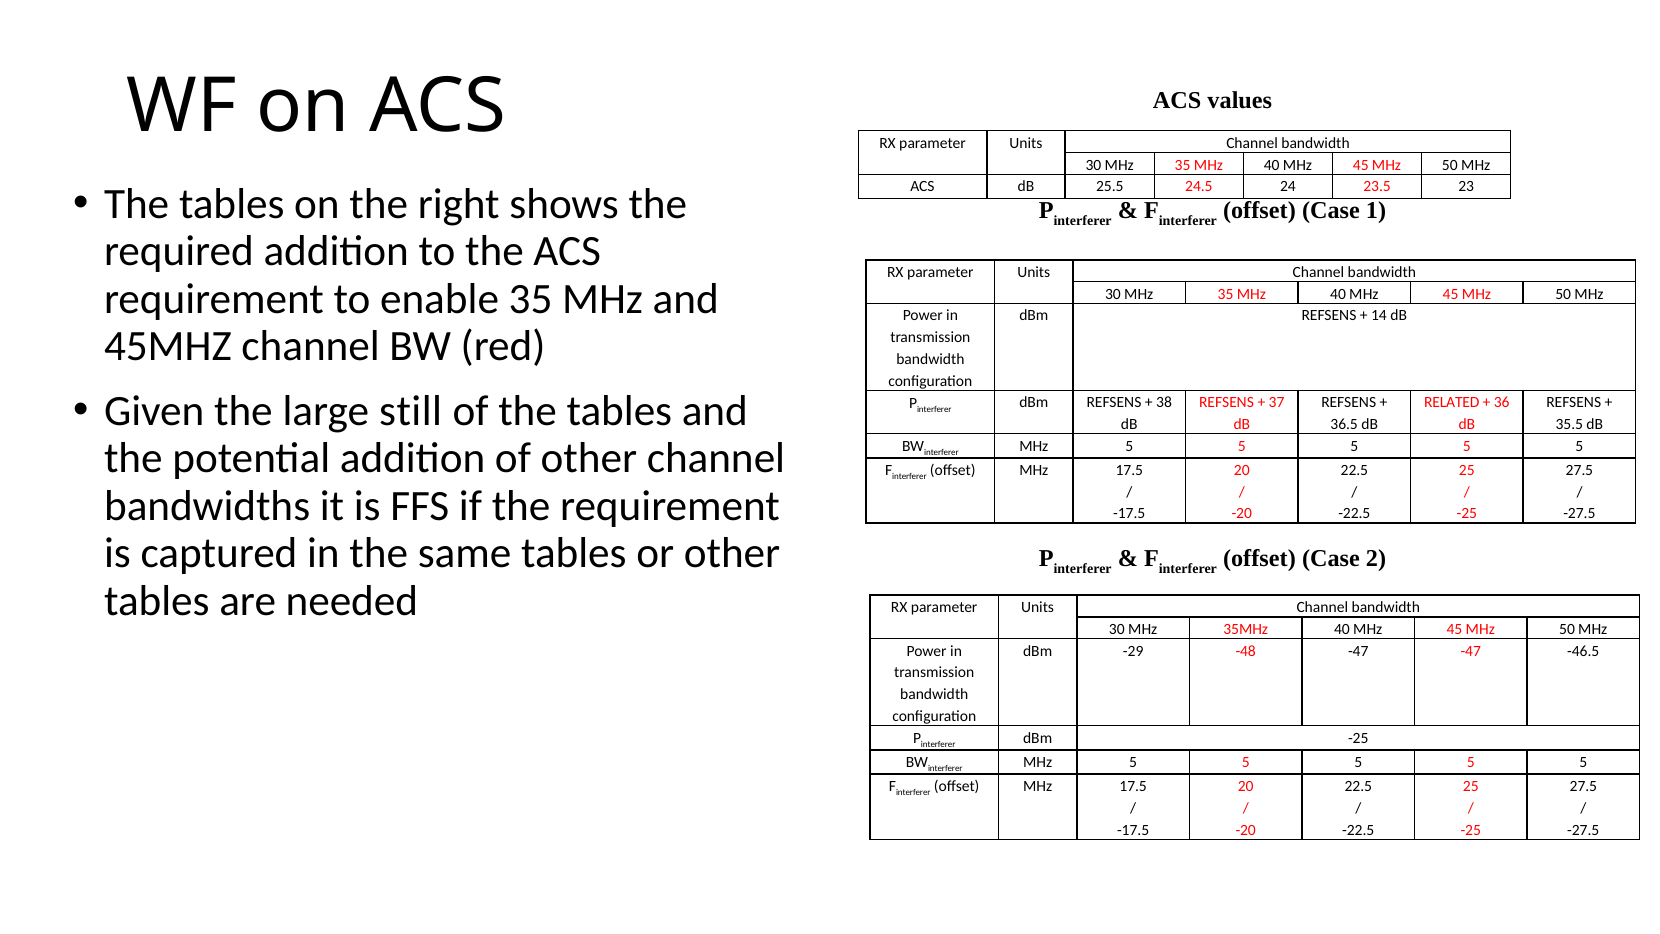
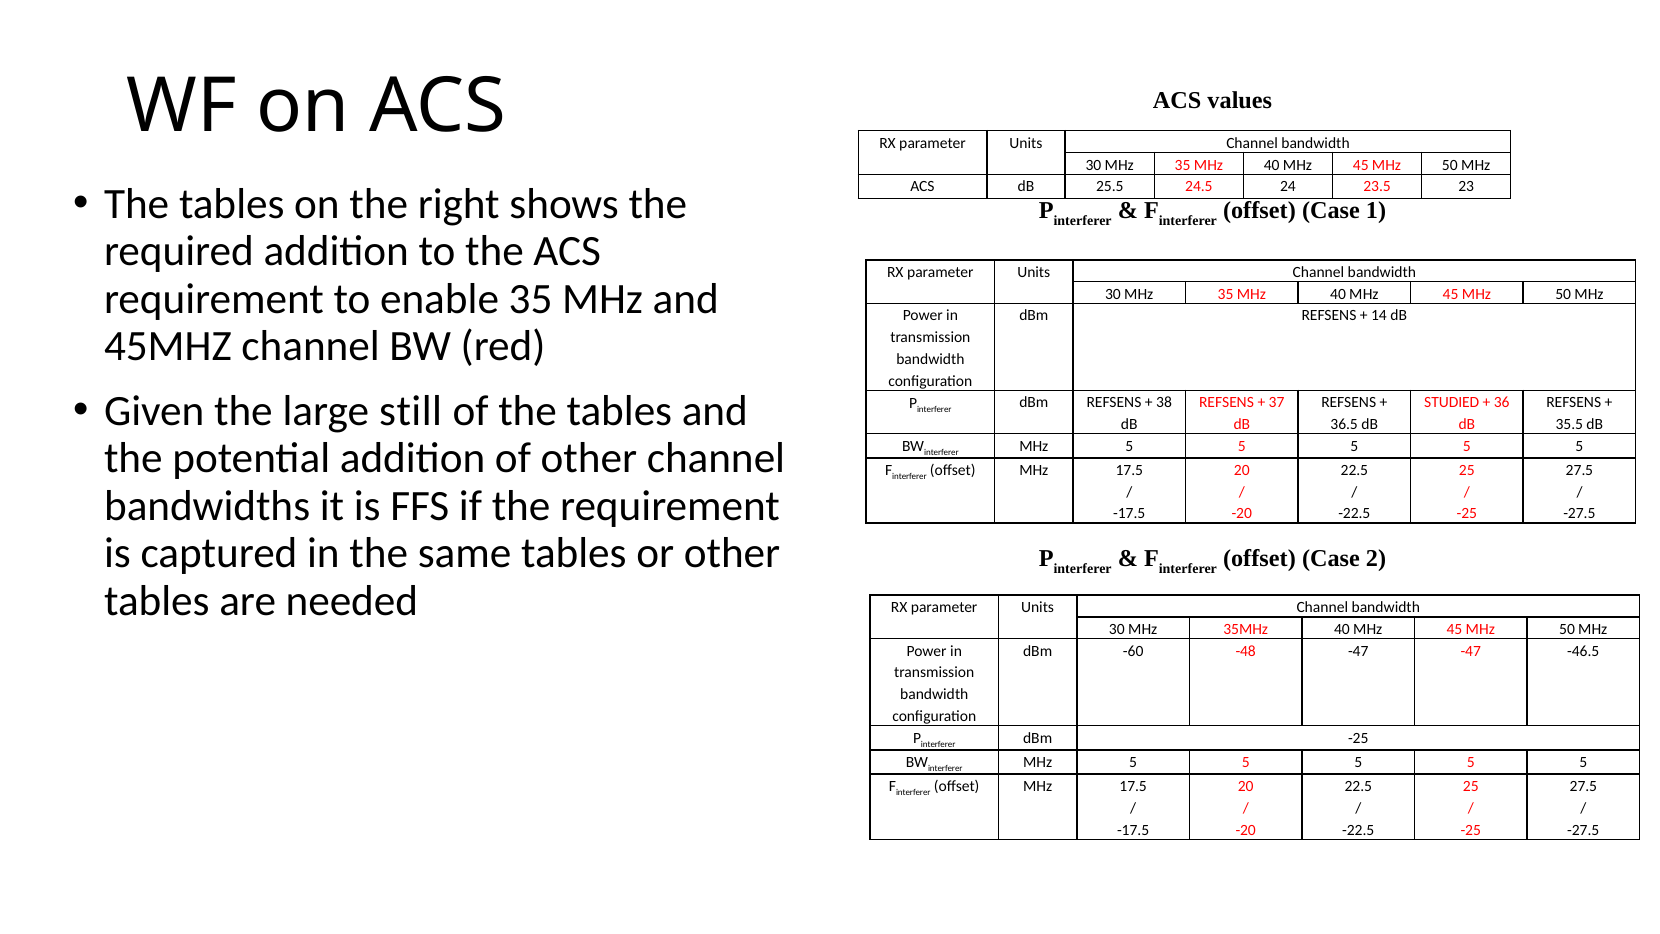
RELATED: RELATED -> STUDIED (1452, 403)
-29: -29 -> -60 (1133, 651)
